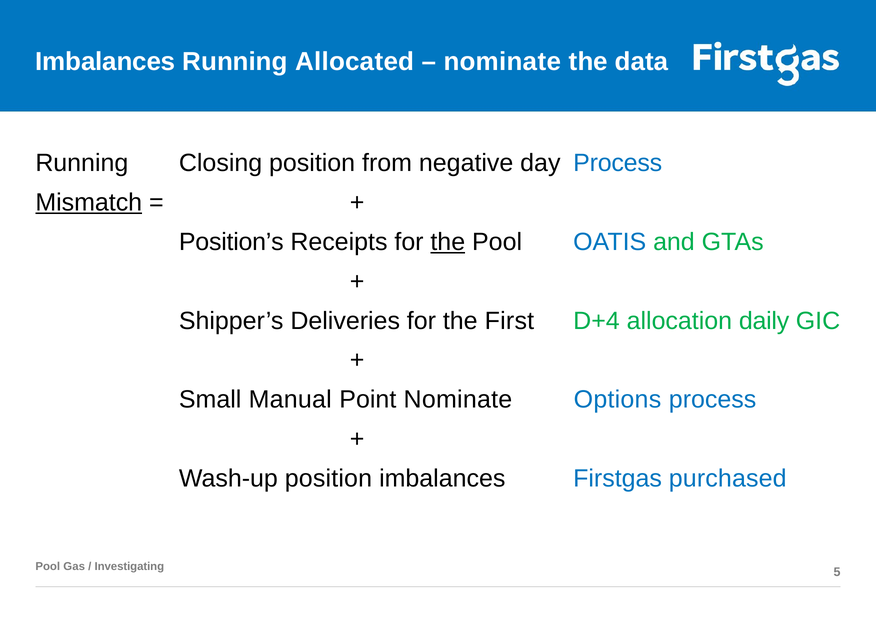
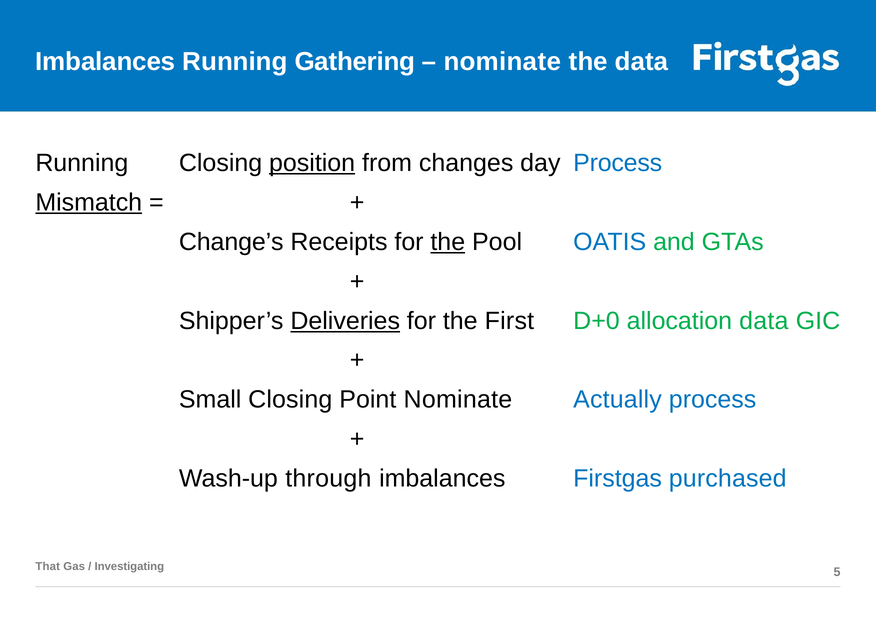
Allocated: Allocated -> Gathering (355, 62)
position underline: none -> present (312, 163)
negative: negative -> changes (466, 163)
Position’s: Position’s -> Change’s (231, 242)
Deliveries underline: none -> present (345, 321)
D+4: D+4 -> D+0 (596, 321)
allocation daily: daily -> data (764, 321)
Small Manual: Manual -> Closing (290, 400)
Options: Options -> Actually (618, 400)
Wash-up position: position -> through (328, 479)
Pool: Pool -> That (48, 567)
